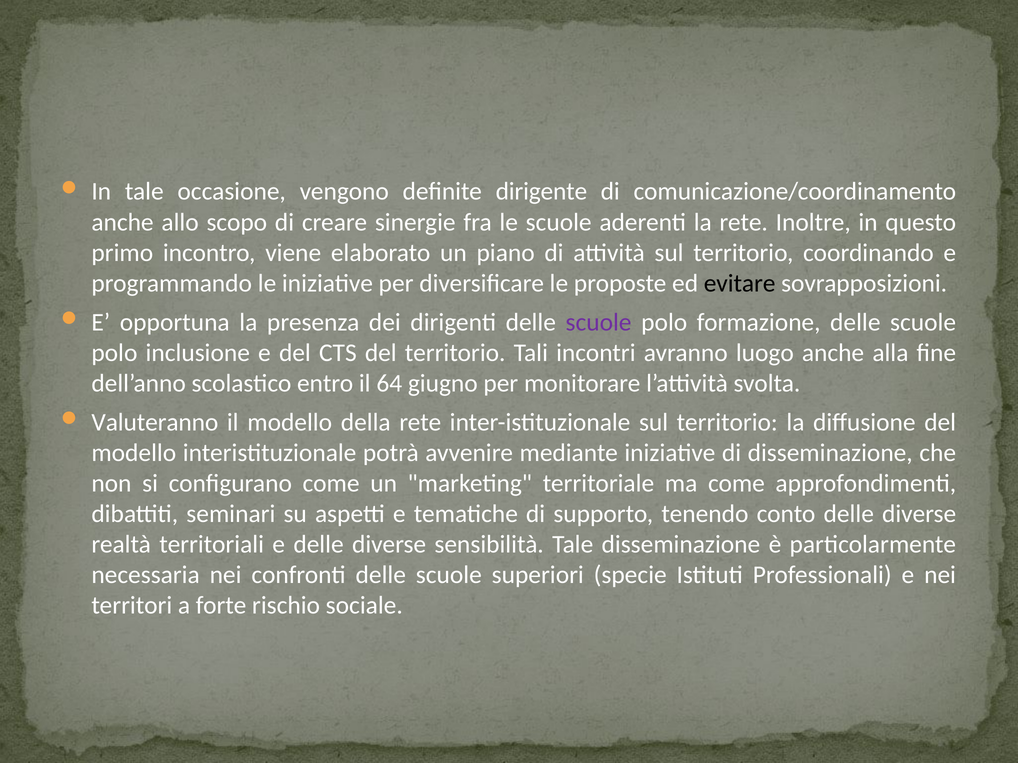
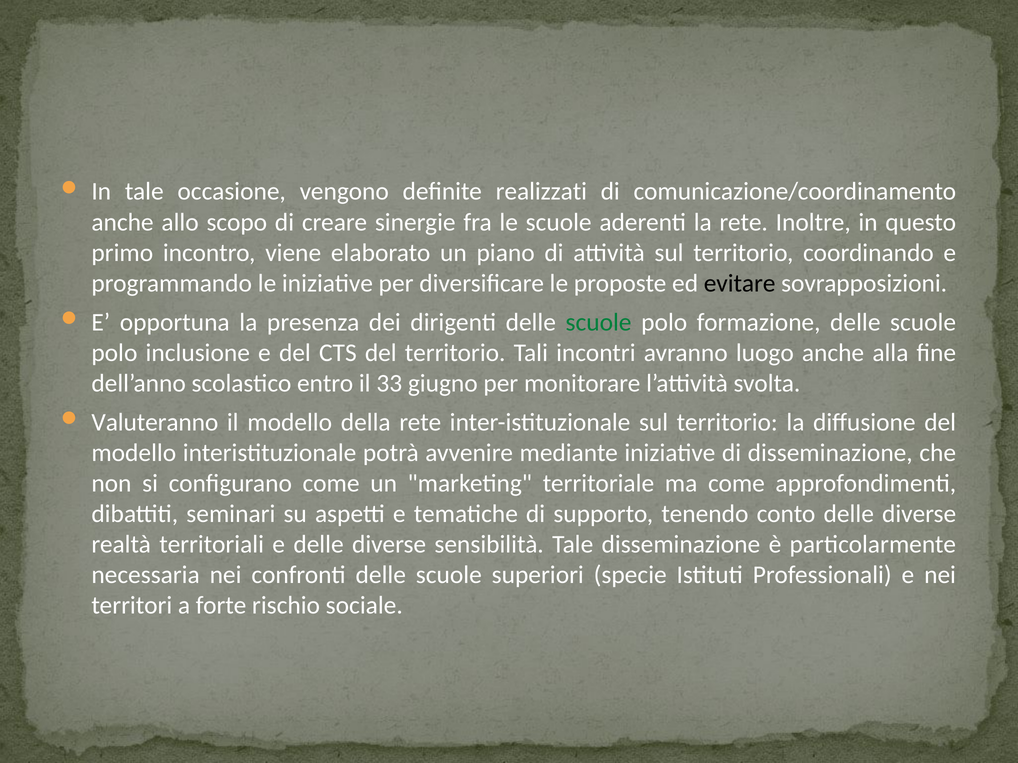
dirigente: dirigente -> realizzati (541, 192)
scuole colour: purple -> green (599, 322)
64: 64 -> 33 (389, 383)
